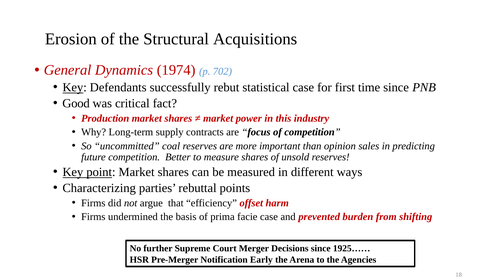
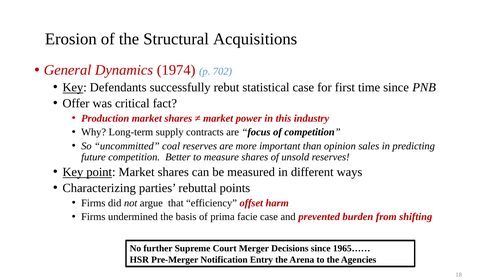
Good: Good -> Offer (76, 104)
1925……: 1925…… -> 1965…… (352, 249)
Early: Early -> Entry (261, 260)
